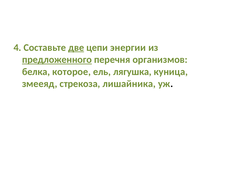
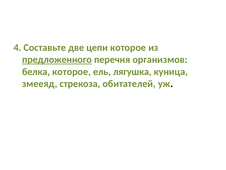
две underline: present -> none (76, 47)
цепи энергии: энергии -> которое (128, 47)
лишайника: лишайника -> обитателей (129, 84)
